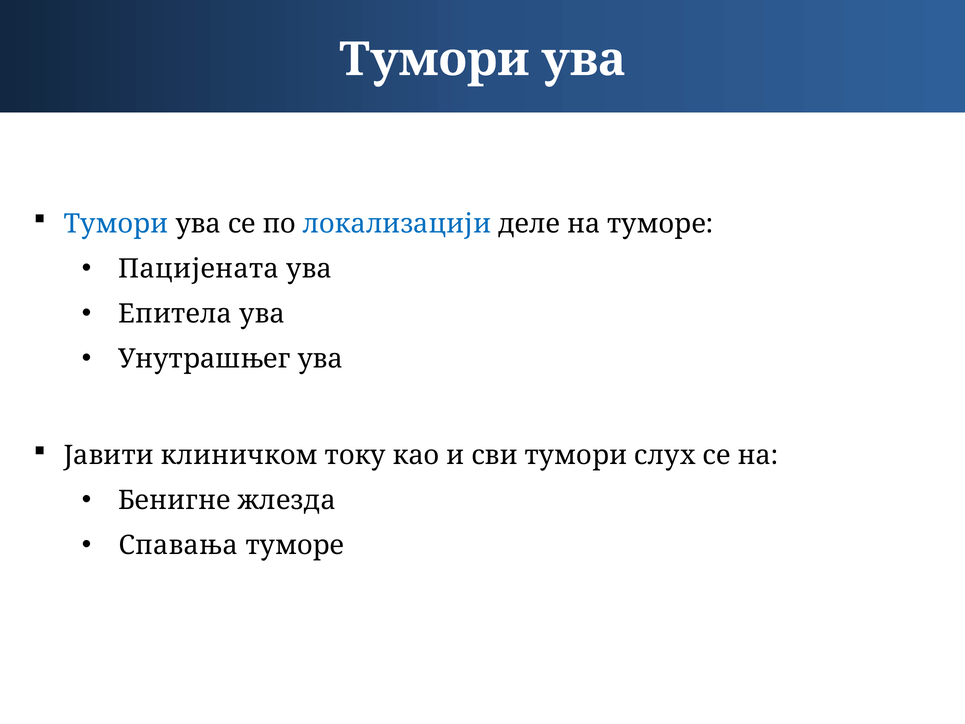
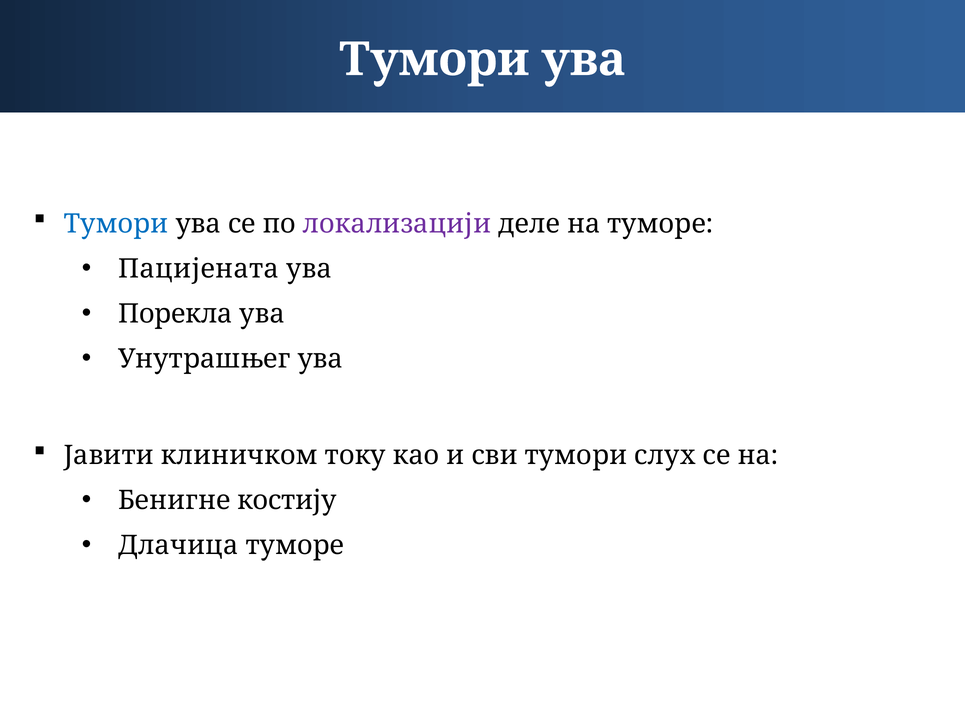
локализацији colour: blue -> purple (397, 224)
Епитела: Епитела -> Порекла (175, 314)
жлезда: жлезда -> костију (287, 500)
Спавања: Спавања -> Длачица (178, 545)
